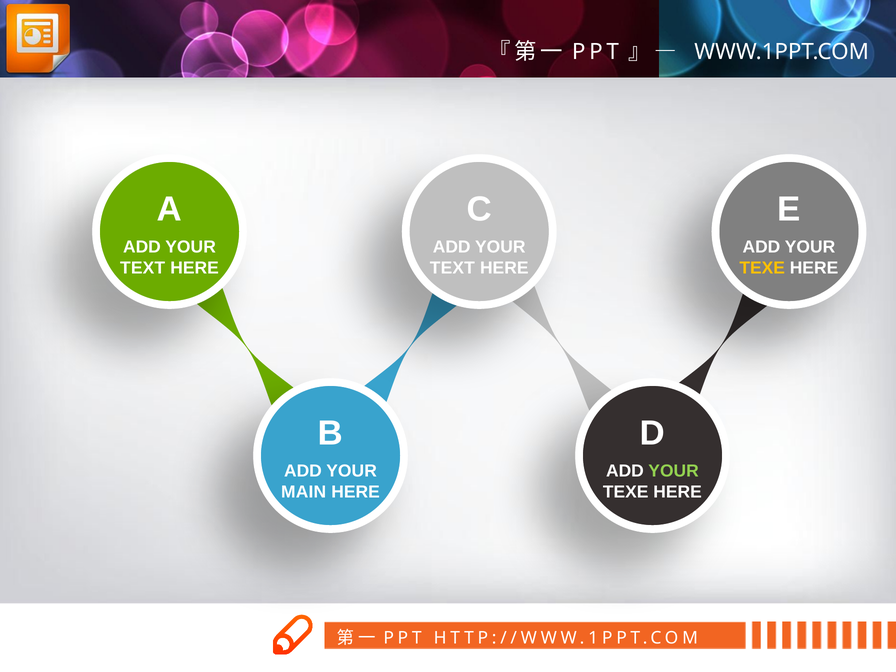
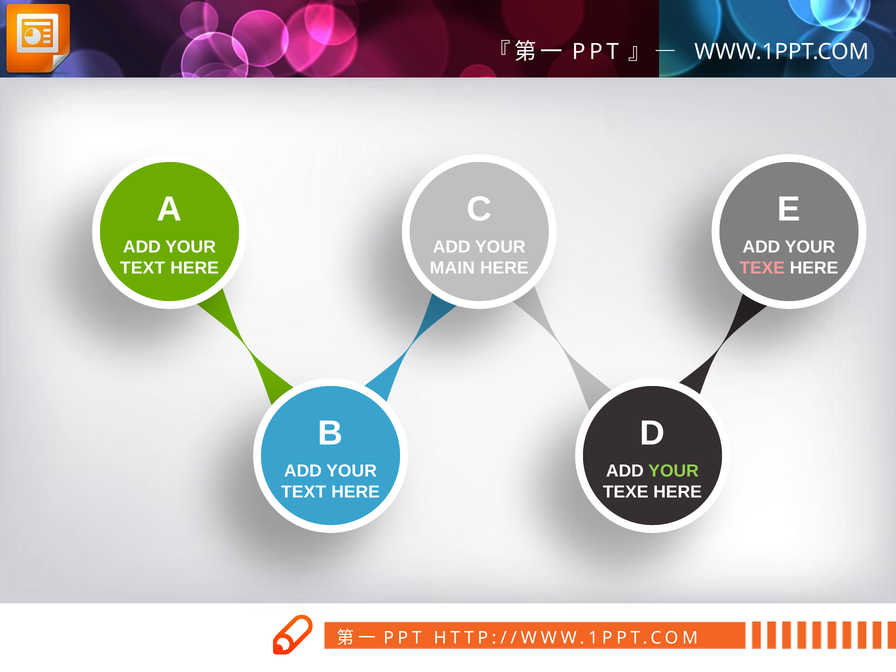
TEXT: TEXT -> MAIN (452, 268)
TEXE colour: yellow -> pink (762, 268)
MAIN: MAIN -> TEXT (304, 492)
